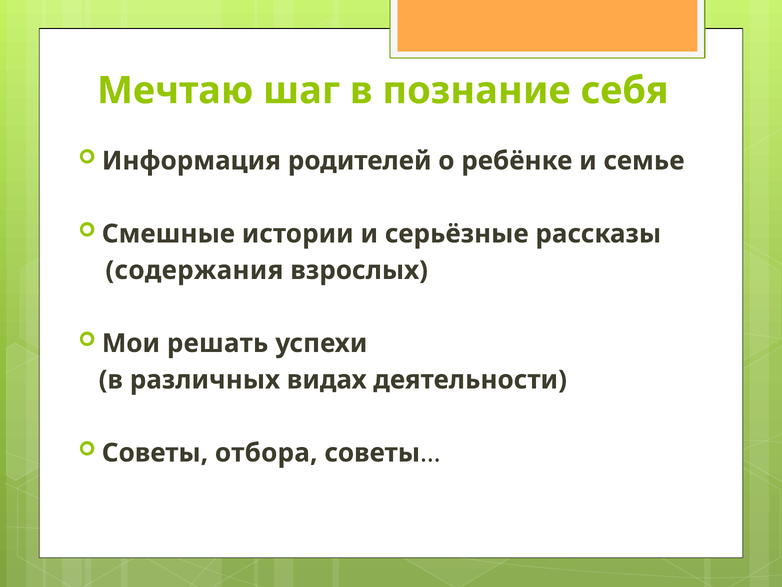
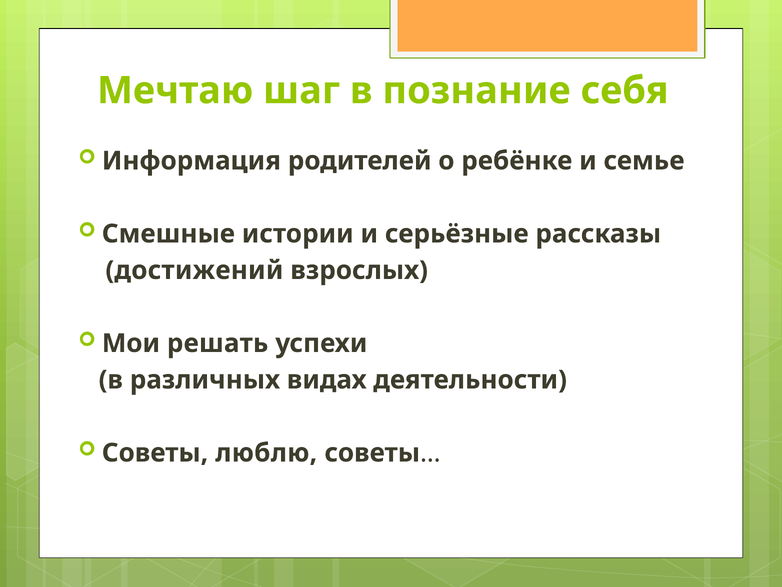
содержания: содержания -> достижений (194, 270)
отбора: отбора -> люблю (266, 453)
